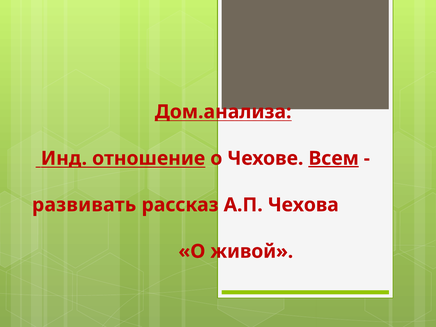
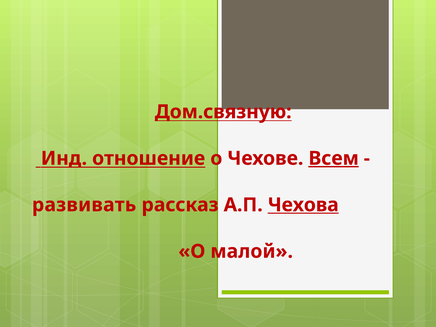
Дом.анализа: Дом.анализа -> Дом.связную (223, 112)
Чехова underline: none -> present (303, 205)
живой: живой -> малой (252, 251)
